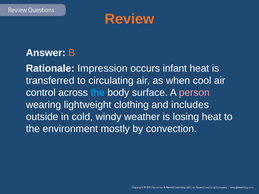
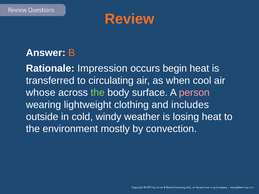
infant: infant -> begin (175, 69)
control: control -> whose (41, 93)
the colour: light blue -> light green (98, 93)
